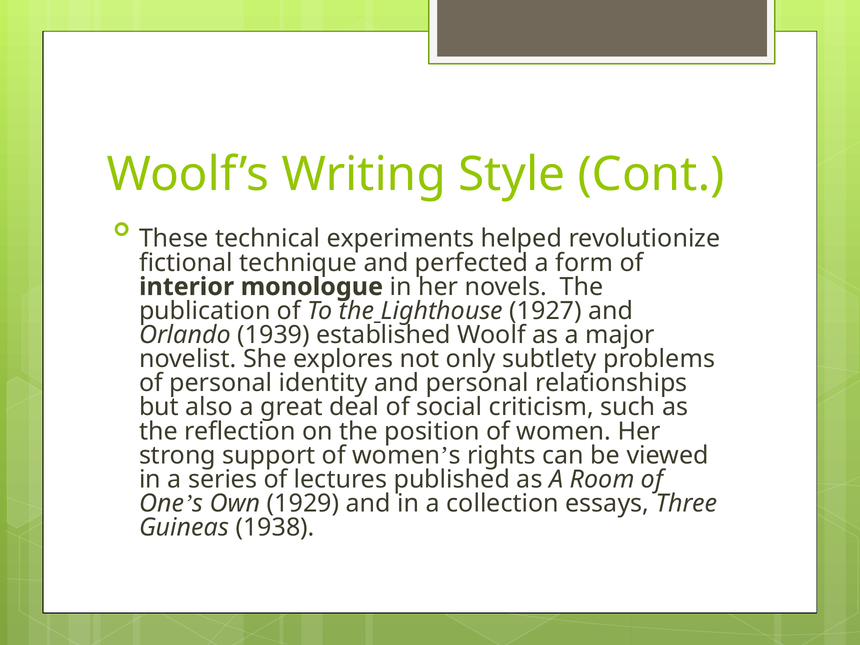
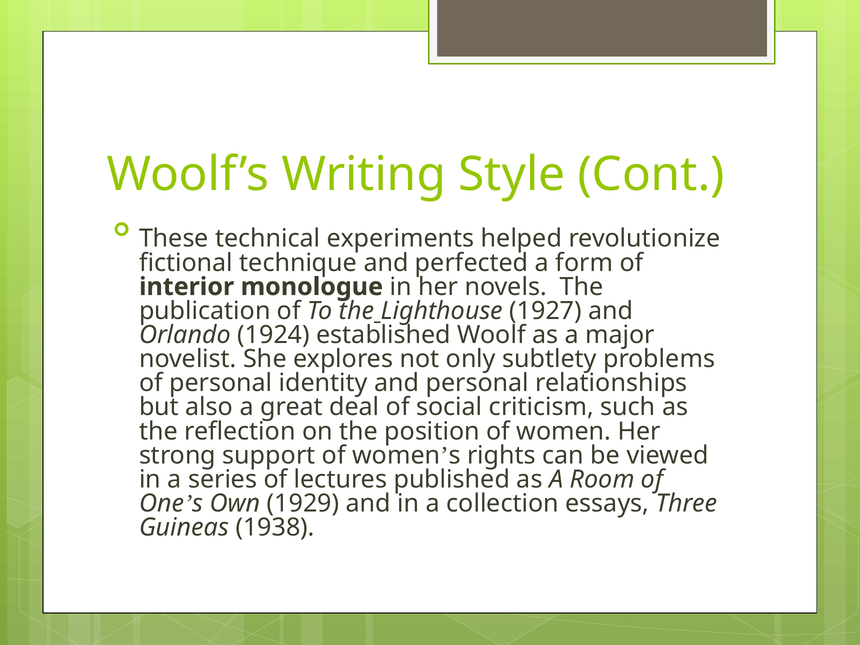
1939: 1939 -> 1924 (274, 335)
